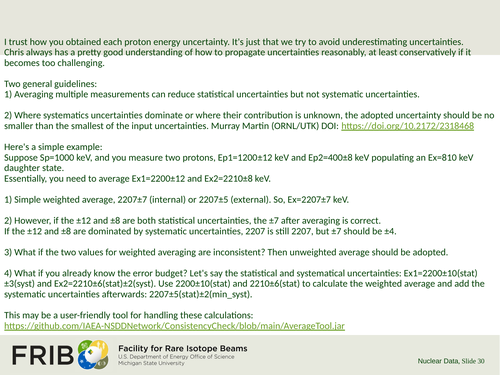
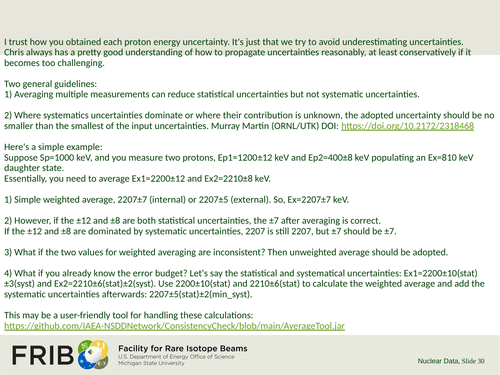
be ±4: ±4 -> ±7 (391, 231)
